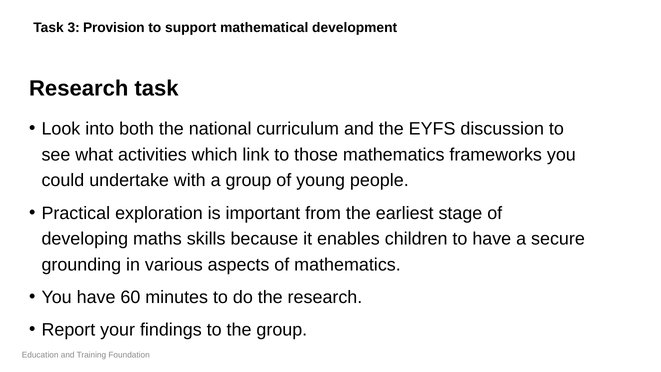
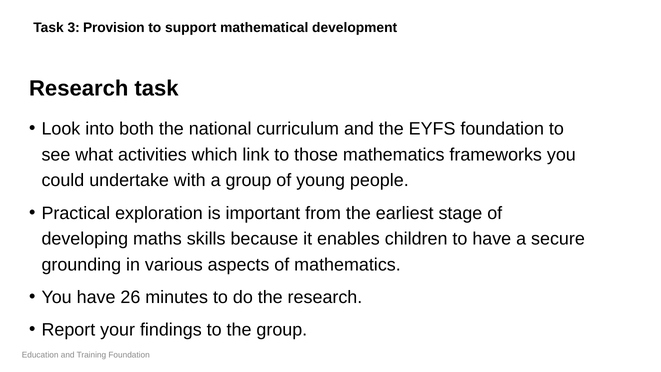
EYFS discussion: discussion -> foundation (502, 129)
60: 60 -> 26 (130, 297)
